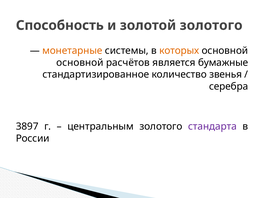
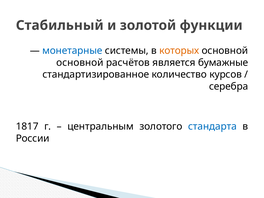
Способность: Способность -> Стабильный (60, 25)
золотой золотого: золотого -> функции (211, 25)
монетарные colour: orange -> blue (72, 51)
звенья: звенья -> курсов (226, 75)
3897: 3897 -> 1817 (27, 126)
стандарта colour: purple -> blue (212, 126)
